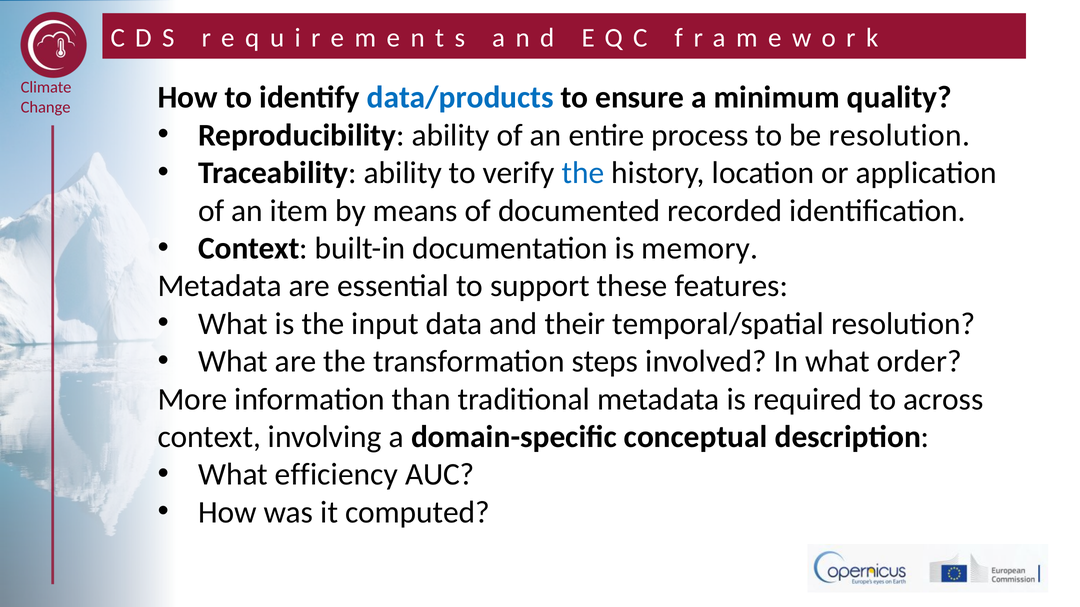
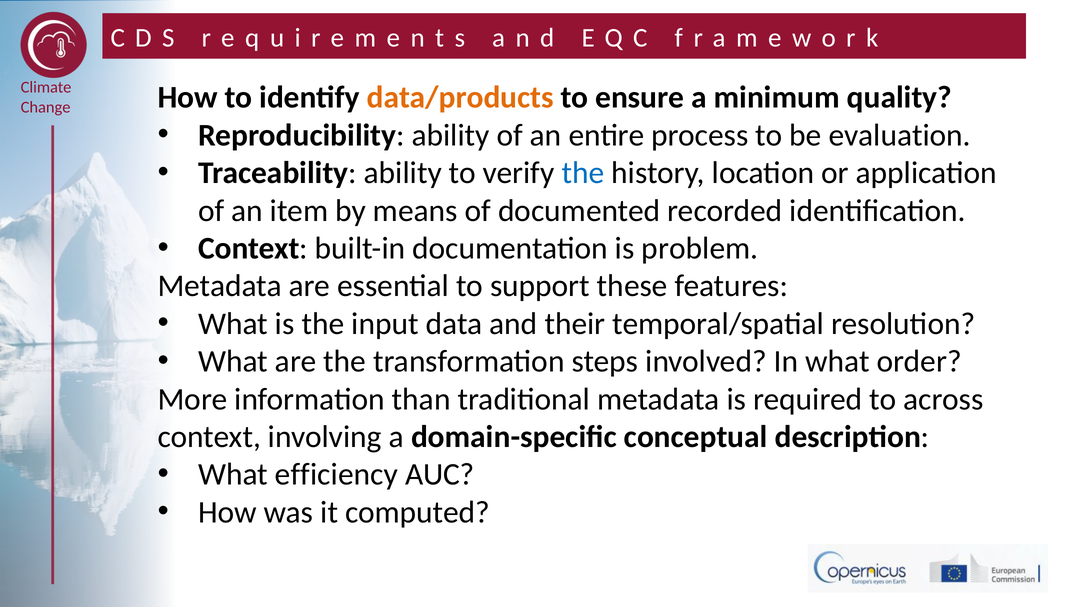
data/products colour: blue -> orange (460, 98)
be resolution: resolution -> evaluation (900, 135)
memory: memory -> problem (700, 249)
